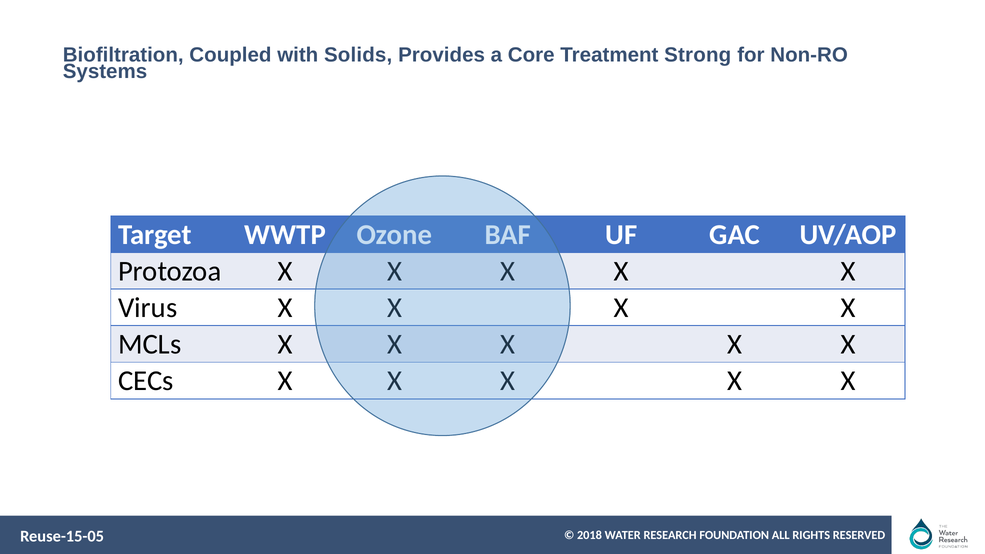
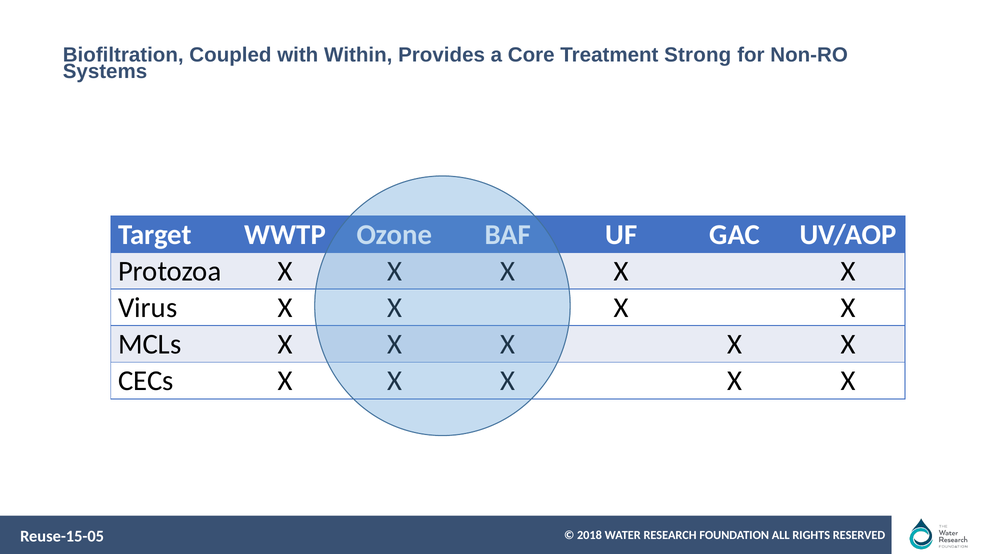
Solids: Solids -> Within (358, 55)
